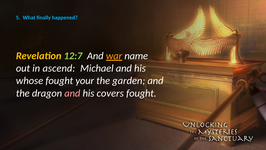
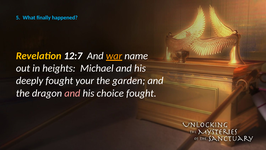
12:7 colour: light green -> white (73, 56)
ascend: ascend -> heights (59, 68)
whose: whose -> deeply (30, 81)
covers: covers -> choice (110, 93)
